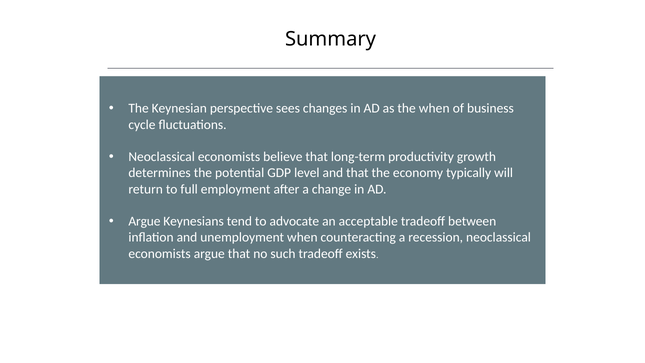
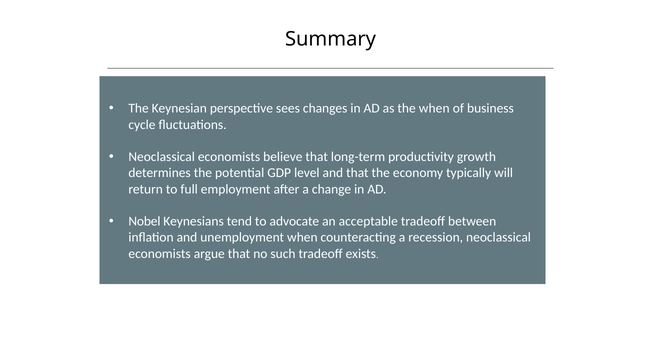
Argue: Argue -> Nobel (144, 221)
